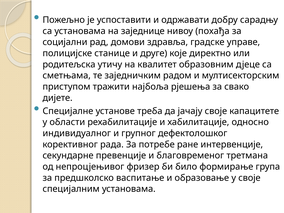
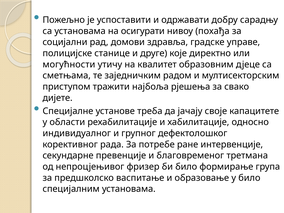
заједнице: заједнице -> осигурати (143, 31)
родитељска: родитељска -> могућности (69, 64)
у своје: своје -> било (249, 178)
